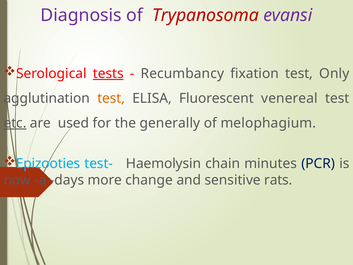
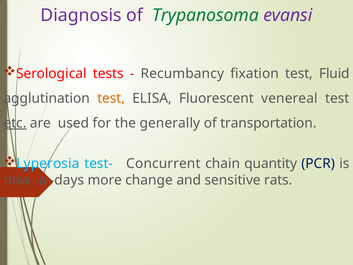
Trypanosoma colour: red -> green (206, 15)
tests underline: present -> none (108, 74)
Only: Only -> Fluid (334, 74)
melophagium: melophagium -> transportation (268, 123)
Epizooties: Epizooties -> Lyperosia (48, 163)
Haemolysin: Haemolysin -> Concurrent (163, 163)
minutes: minutes -> quantity (271, 163)
